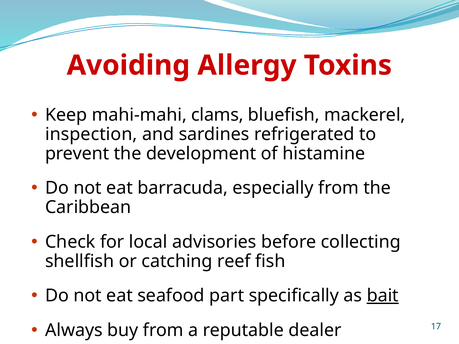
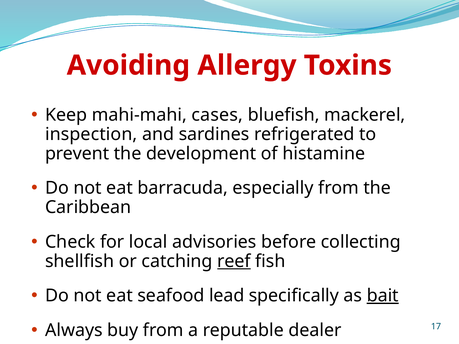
clams: clams -> cases (217, 115)
reef underline: none -> present (234, 261)
part: part -> lead (227, 296)
